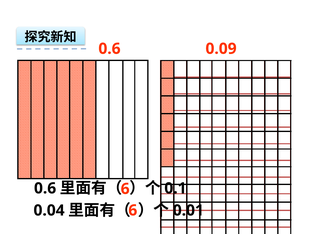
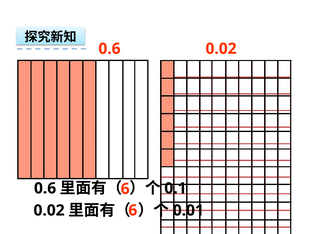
0.6 0.09: 0.09 -> 0.02 (221, 49)
0.04: 0.04 -> 0.02 (49, 210)
